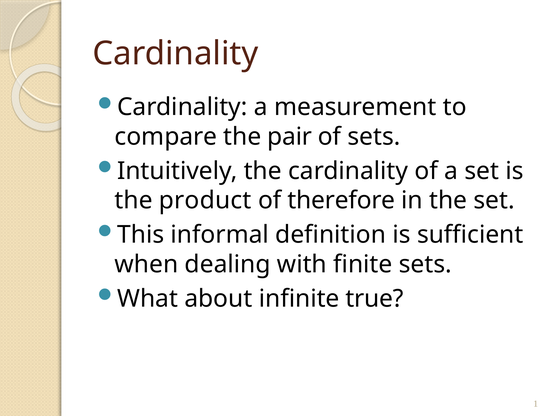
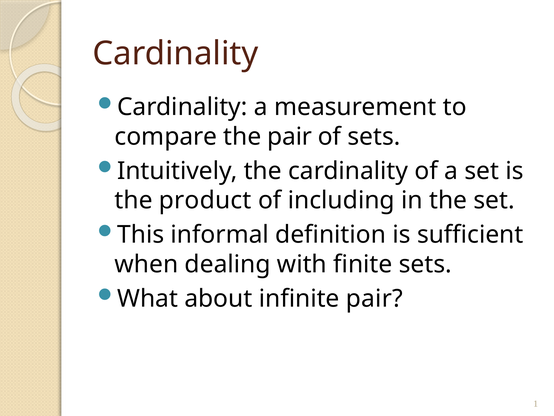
therefore: therefore -> including (341, 200)
infinite true: true -> pair (374, 298)
